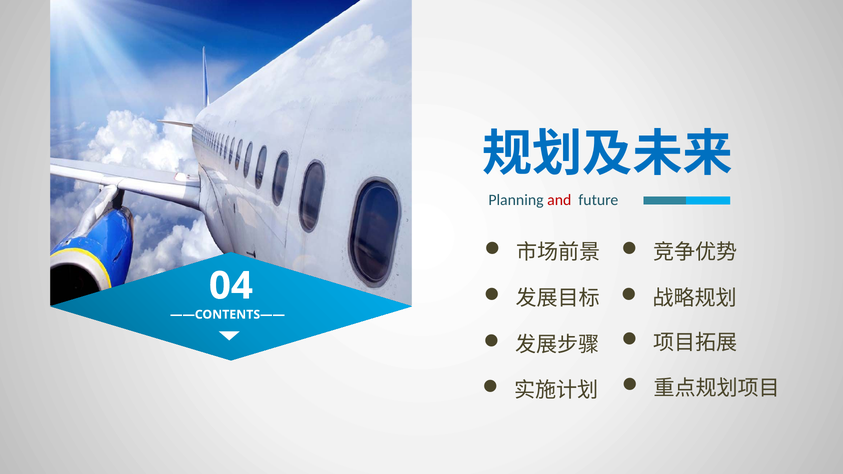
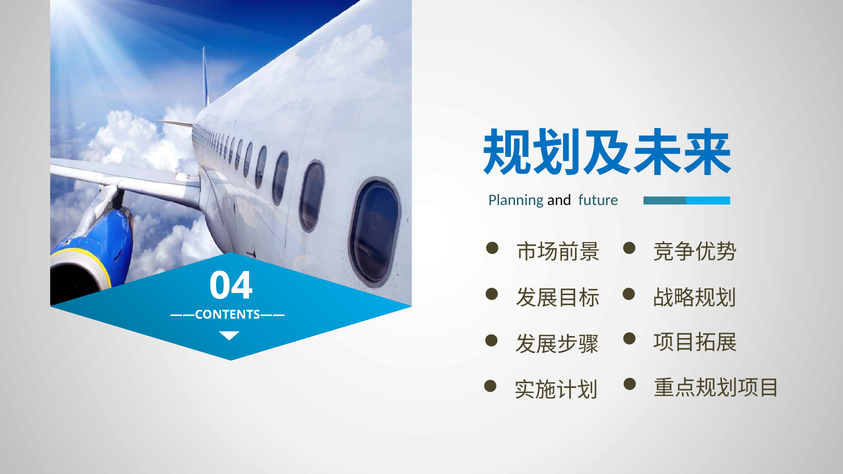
and colour: red -> black (559, 200)
